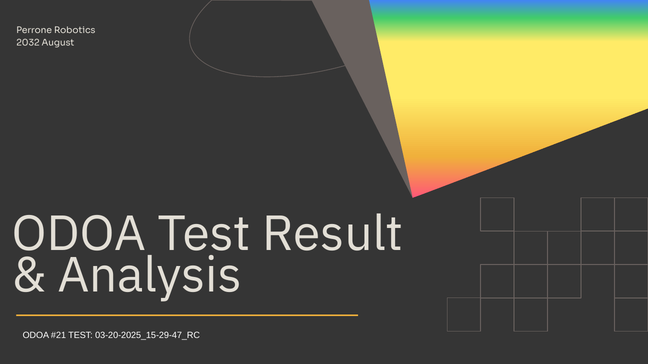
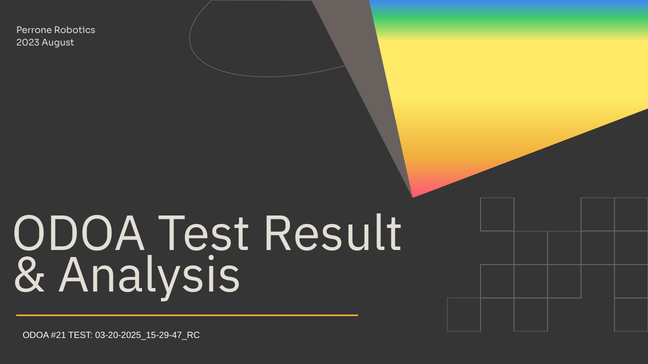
2032: 2032 -> 2023 (28, 43)
